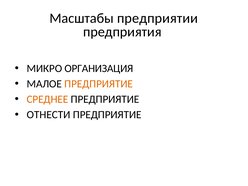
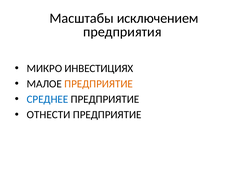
предприятии: предприятии -> исключением (158, 18)
ОРГАНИЗАЦИЯ: ОРГАНИЗАЦИЯ -> ИНВЕСТИЦИЯХ (99, 68)
СРЕДНЕЕ colour: orange -> blue (47, 99)
